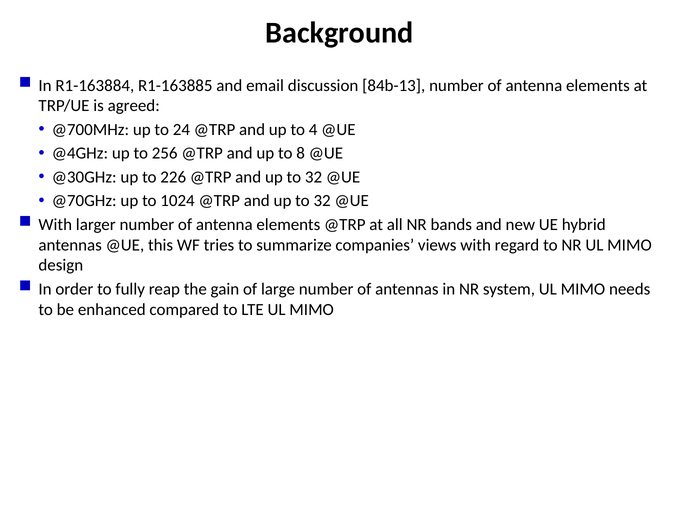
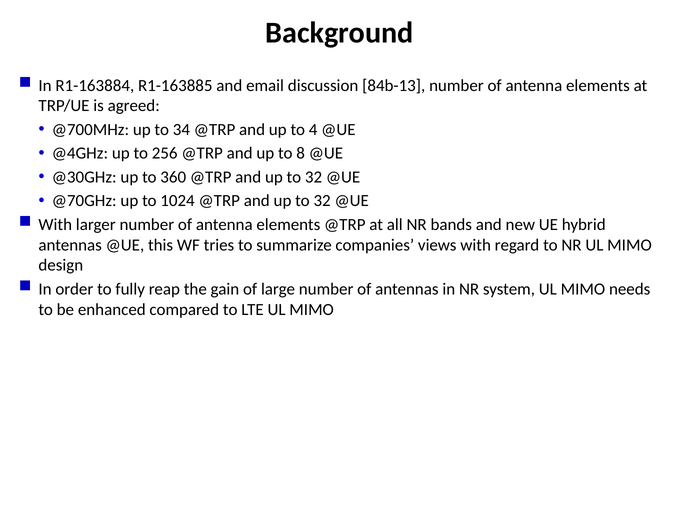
24: 24 -> 34 (181, 130)
226: 226 -> 360 (173, 177)
